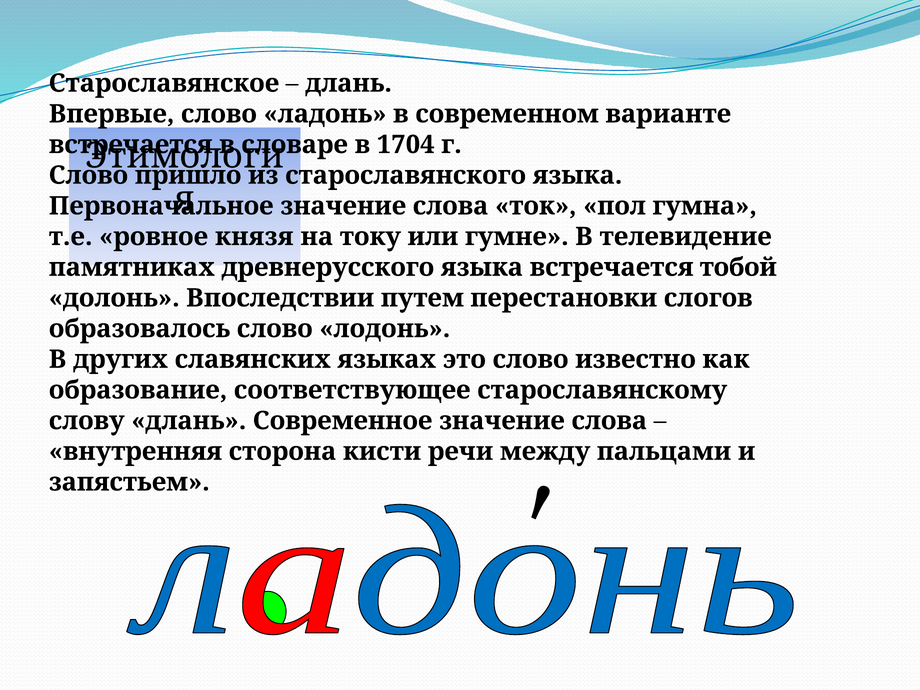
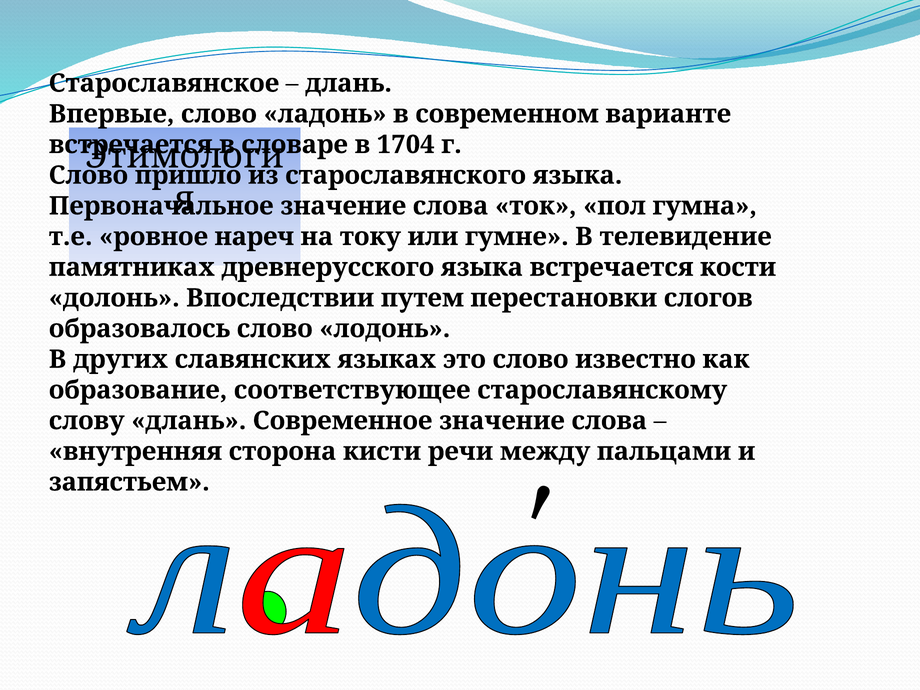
князя: князя -> нареч (254, 237)
тобой: тобой -> кости (738, 267)
